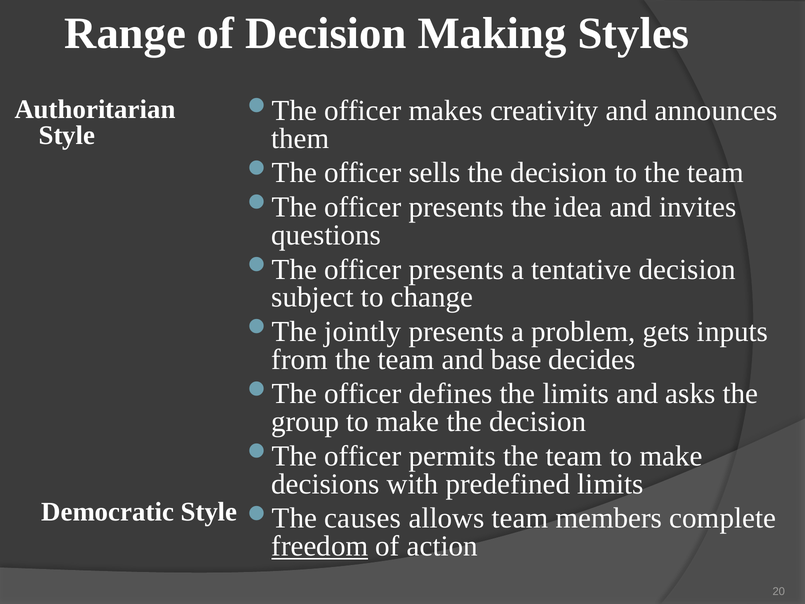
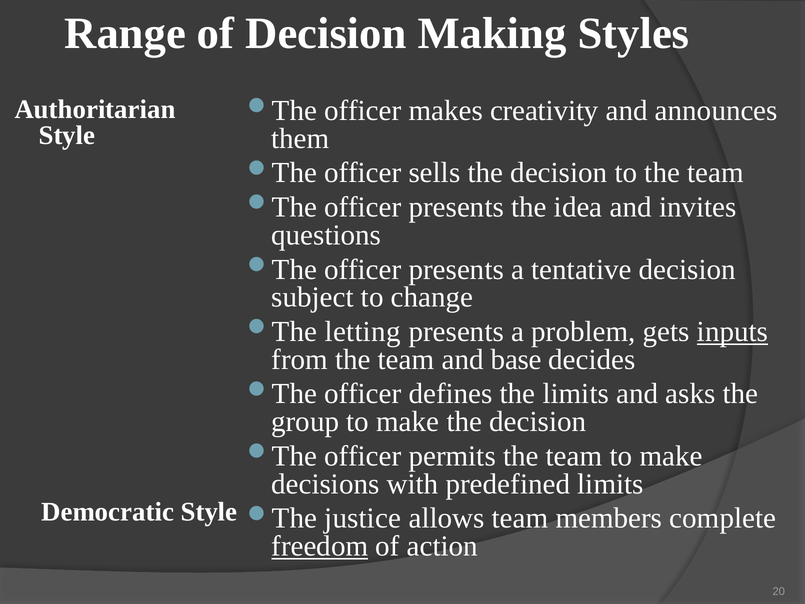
jointly: jointly -> letting (363, 332)
inputs underline: none -> present (733, 332)
causes: causes -> justice (363, 518)
